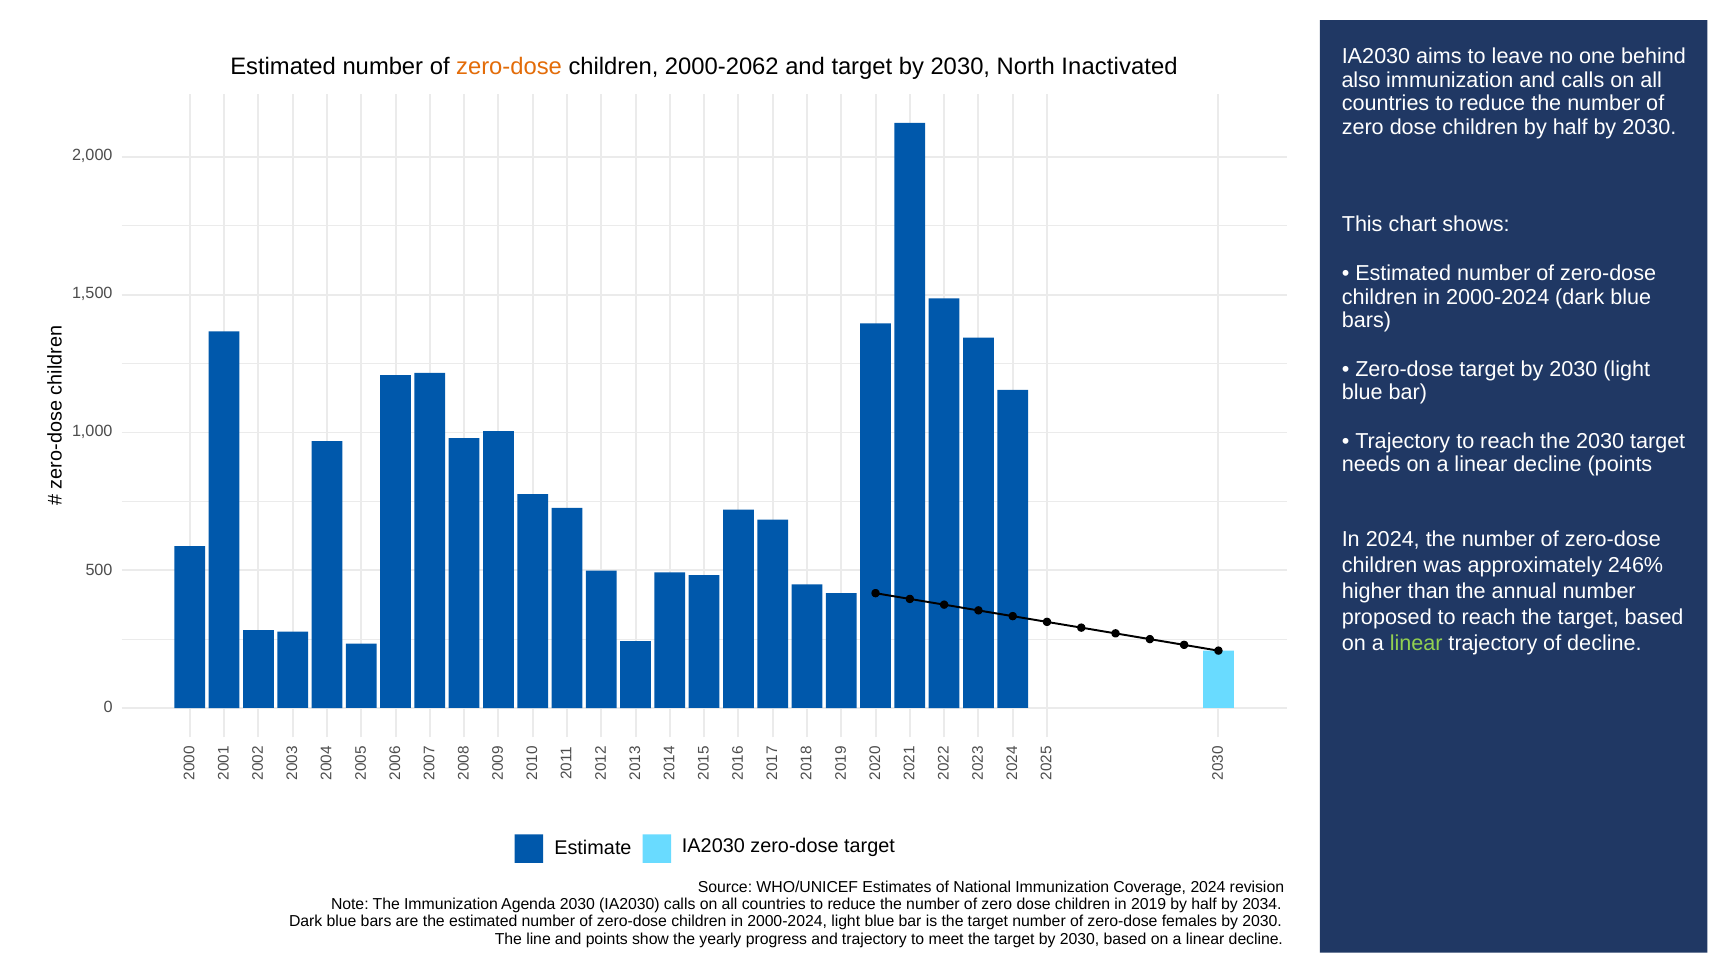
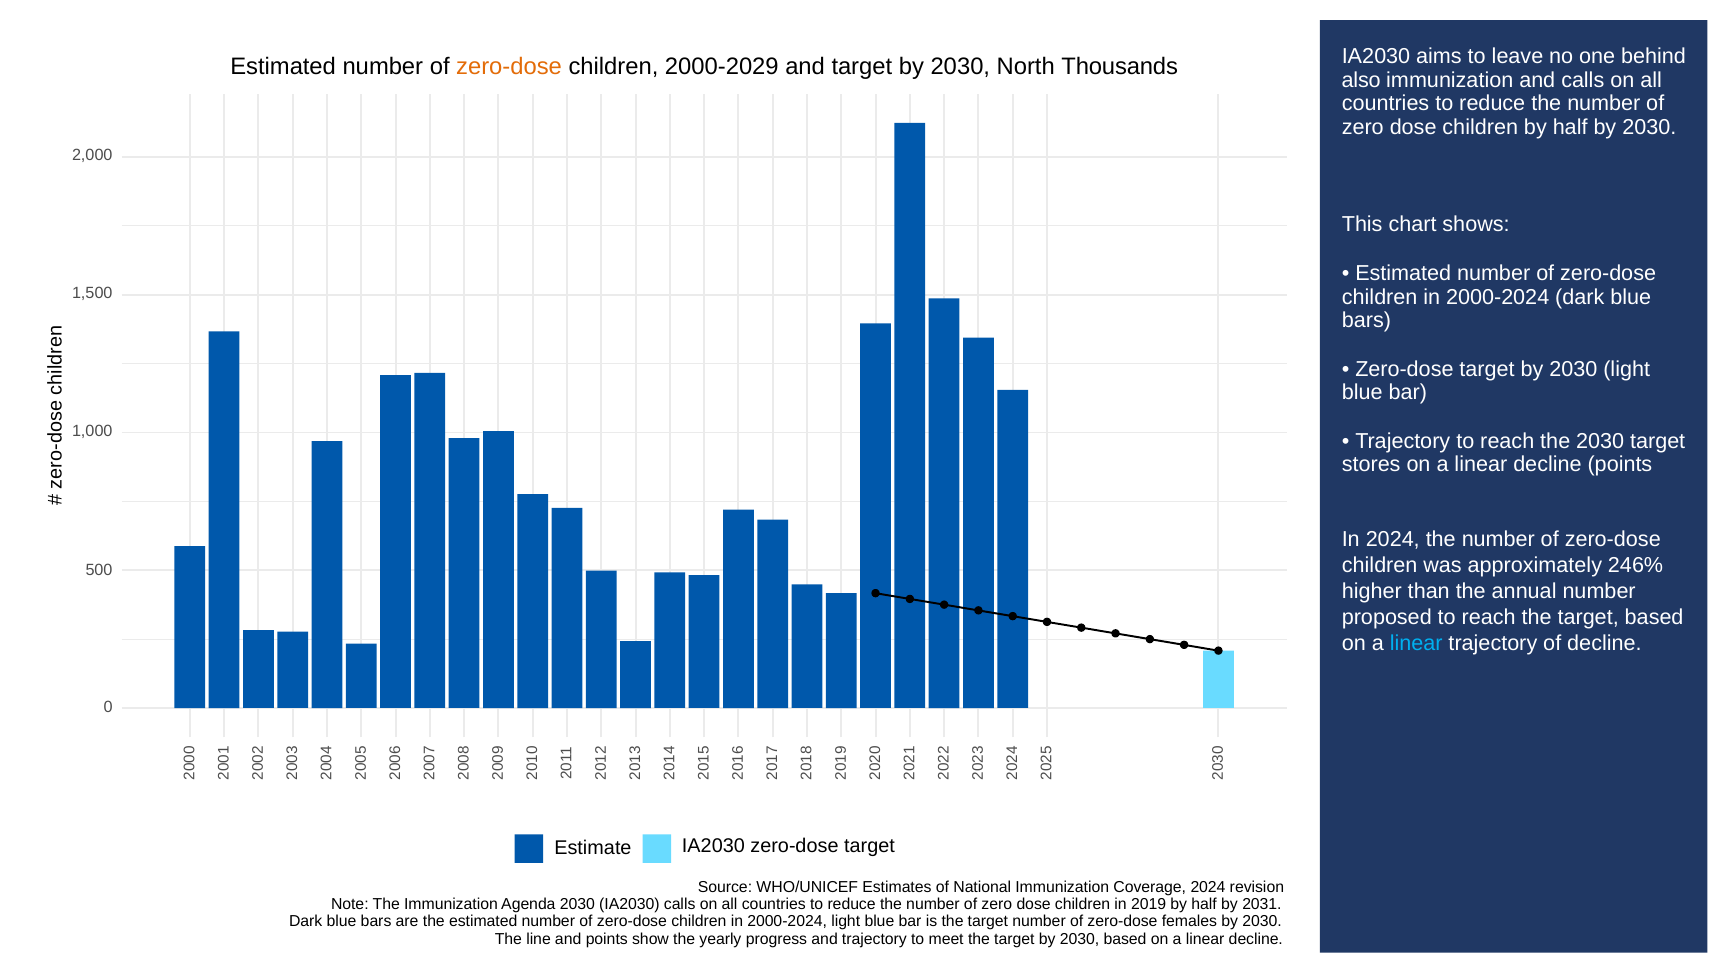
2000-2062: 2000-2062 -> 2000-2029 (722, 67)
Inactivated: Inactivated -> Thousands (1120, 67)
needs: needs -> stores (1371, 464)
linear colour: light green -> light blue (1416, 643)
2034: 2034 -> 2031 (1262, 904)
